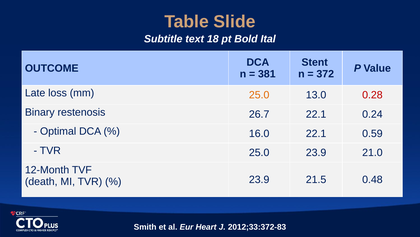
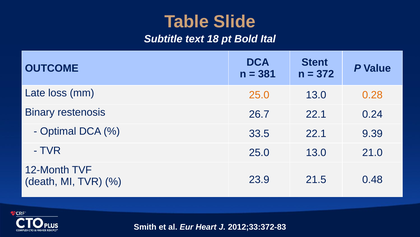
0.28 colour: red -> orange (372, 95)
16.0: 16.0 -> 33.5 (259, 133)
0.59: 0.59 -> 9.39 (372, 133)
TVR 25.0 23.9: 23.9 -> 13.0 (316, 152)
